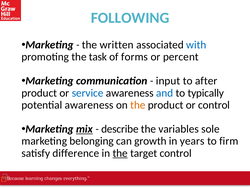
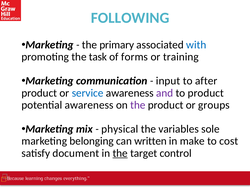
written: written -> primary (117, 45)
percent: percent -> training (181, 57)
and colour: blue -> purple (165, 93)
to typically: typically -> product (206, 93)
the colour: orange -> purple (138, 105)
or control: control -> groups (214, 105)
mix underline: present -> none (84, 129)
describe: describe -> physical (120, 129)
growth: growth -> written (150, 141)
years: years -> make (192, 141)
firm: firm -> cost (229, 141)
difference: difference -> document (76, 153)
